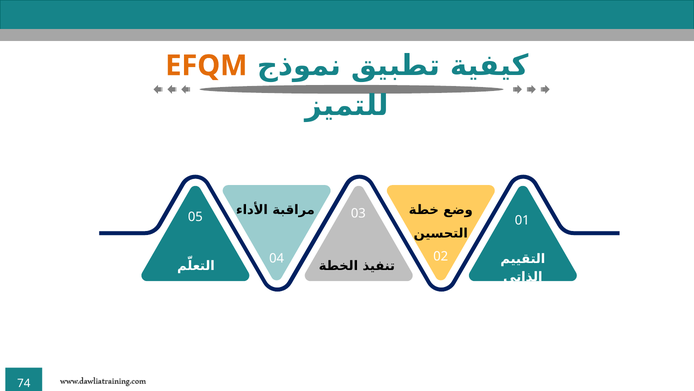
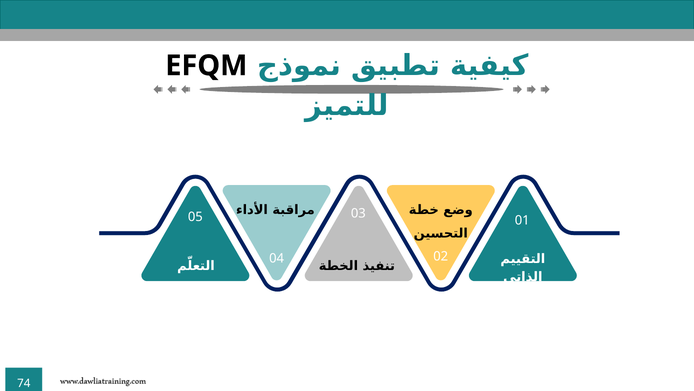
EFQM colour: orange -> black (206, 66)
